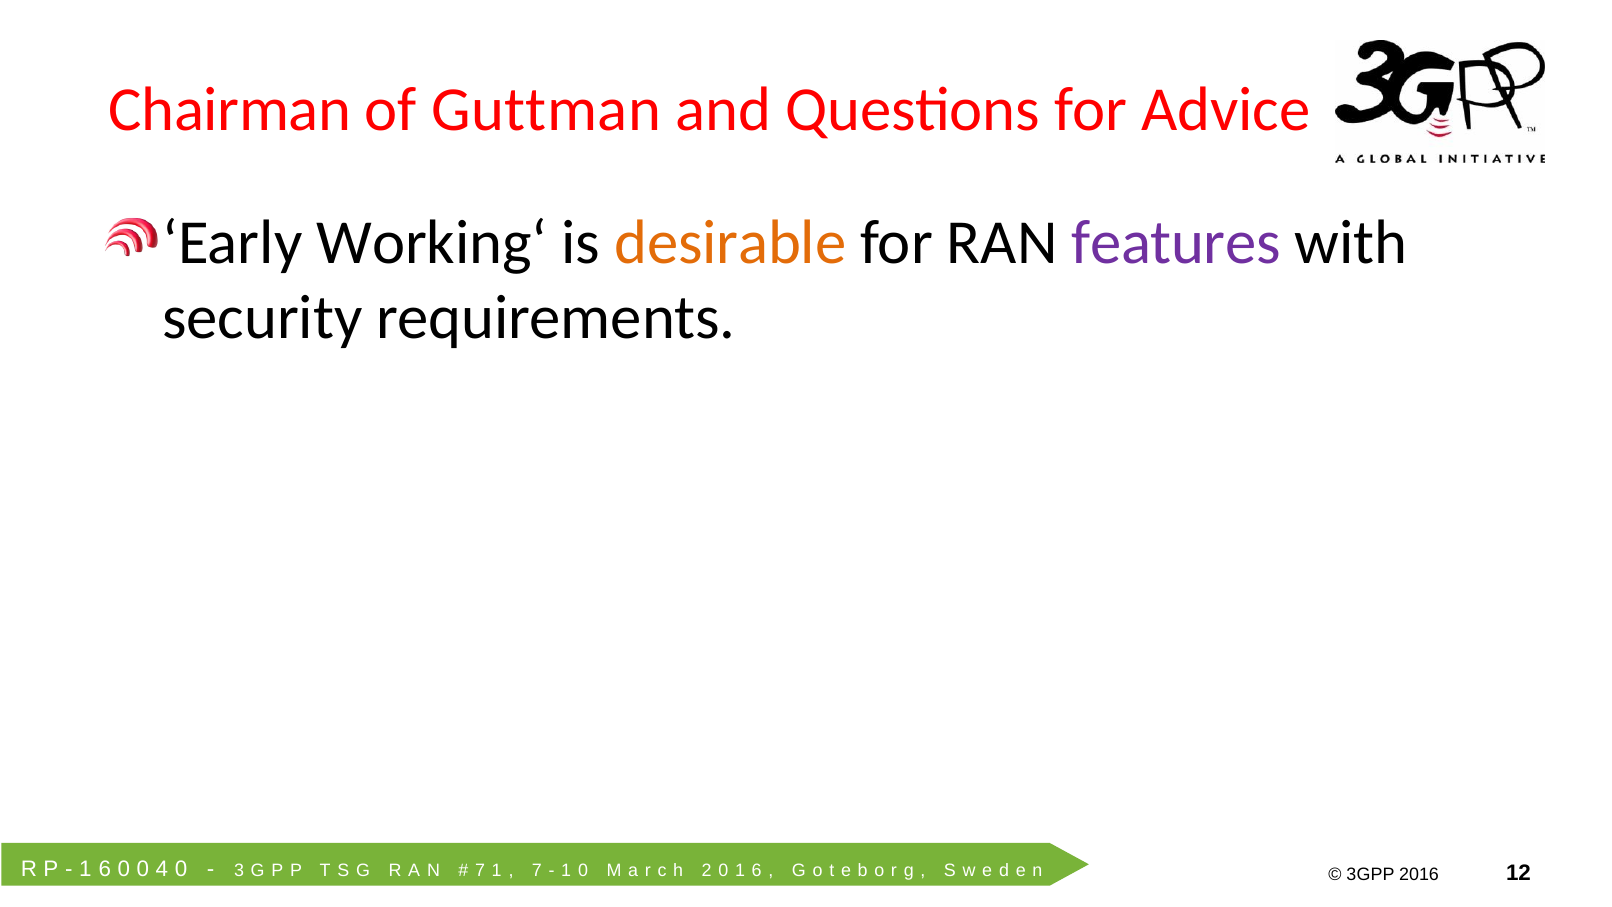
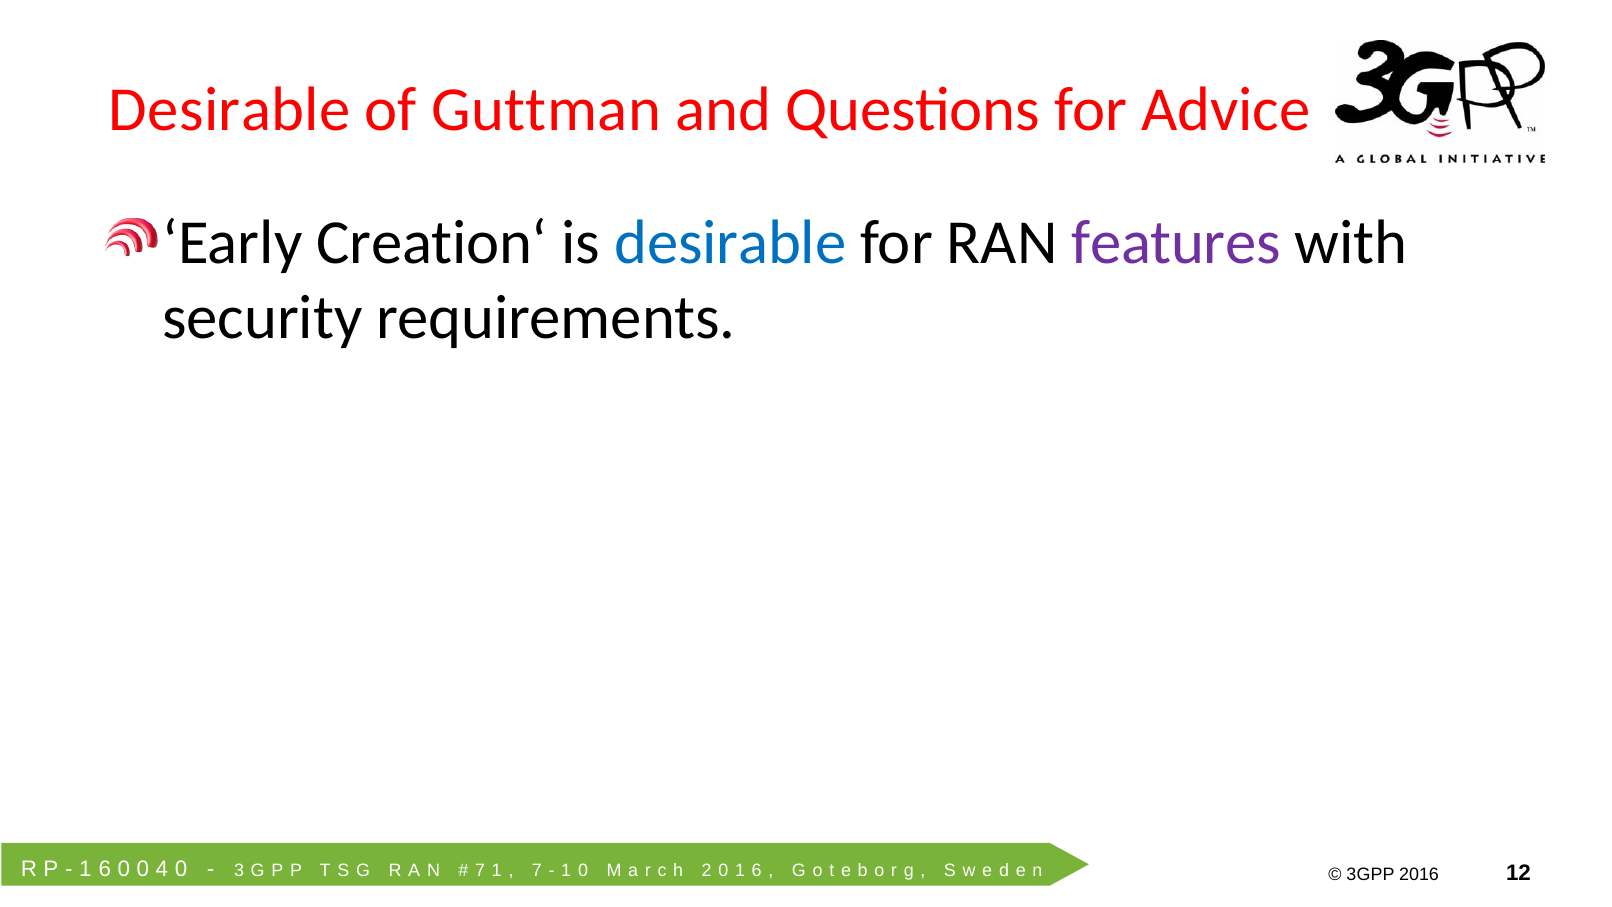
Chairman: Chairman -> Desirable (230, 110)
Working‘: Working‘ -> Creation‘ (432, 242)
desirable colour: orange -> blue (730, 242)
